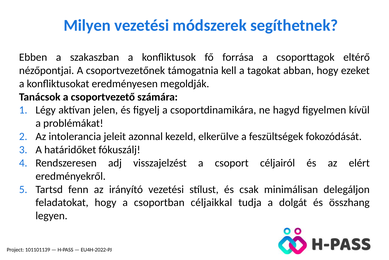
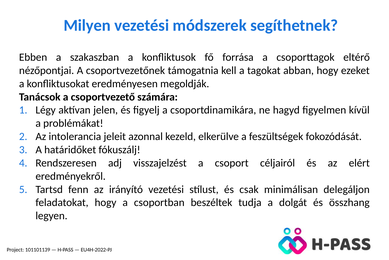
céljaikkal: céljaikkal -> beszéltek (211, 202)
